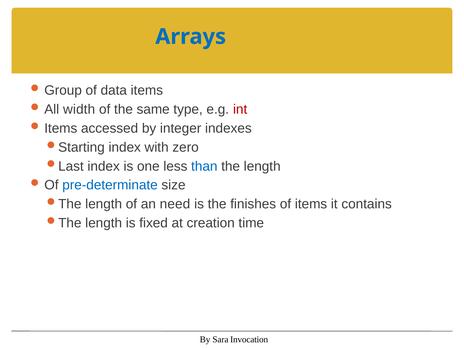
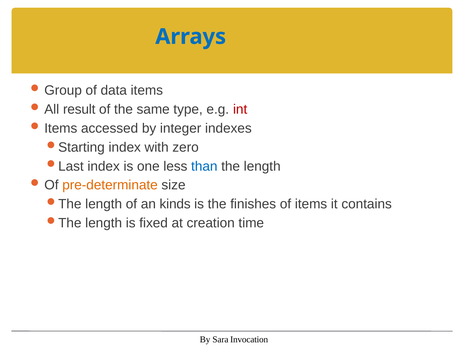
width: width -> result (79, 109)
pre-determinate colour: blue -> orange (110, 185)
need: need -> kinds (175, 204)
